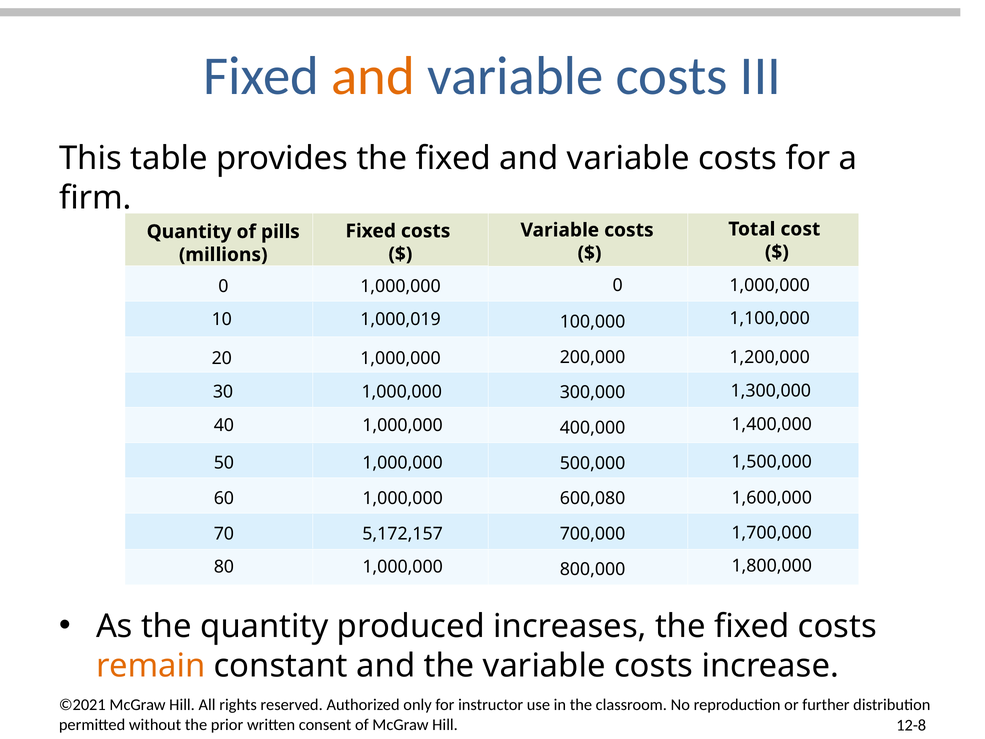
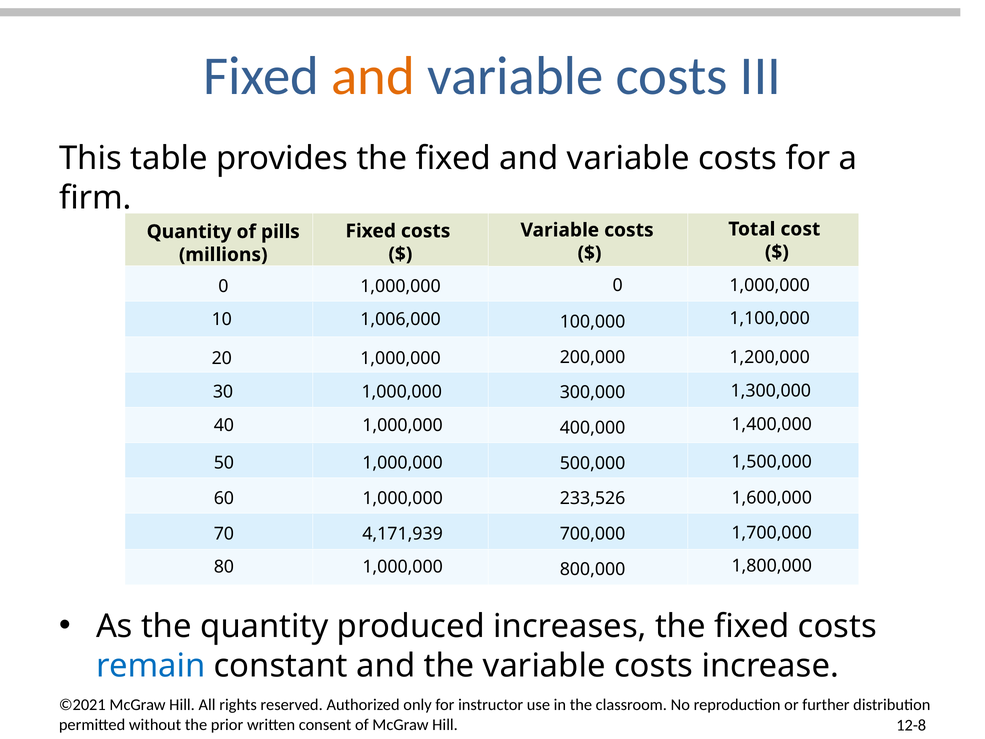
1,000,019: 1,000,019 -> 1,006,000 (401, 319)
600,080: 600,080 -> 233,526 (593, 498)
5,172,157: 5,172,157 -> 4,171,939 (403, 534)
remain colour: orange -> blue (151, 666)
